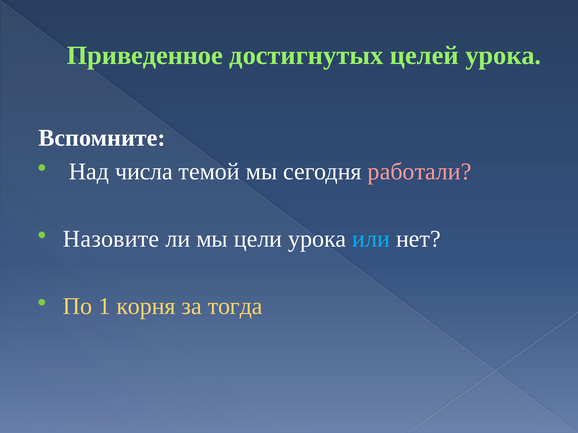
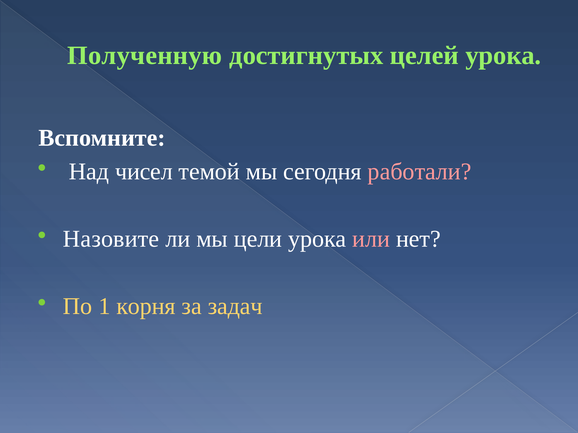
Приведенное: Приведенное -> Полученную (145, 56)
числа: числа -> чисел (144, 172)
или colour: light blue -> pink (371, 239)
тогда: тогда -> задач (235, 307)
